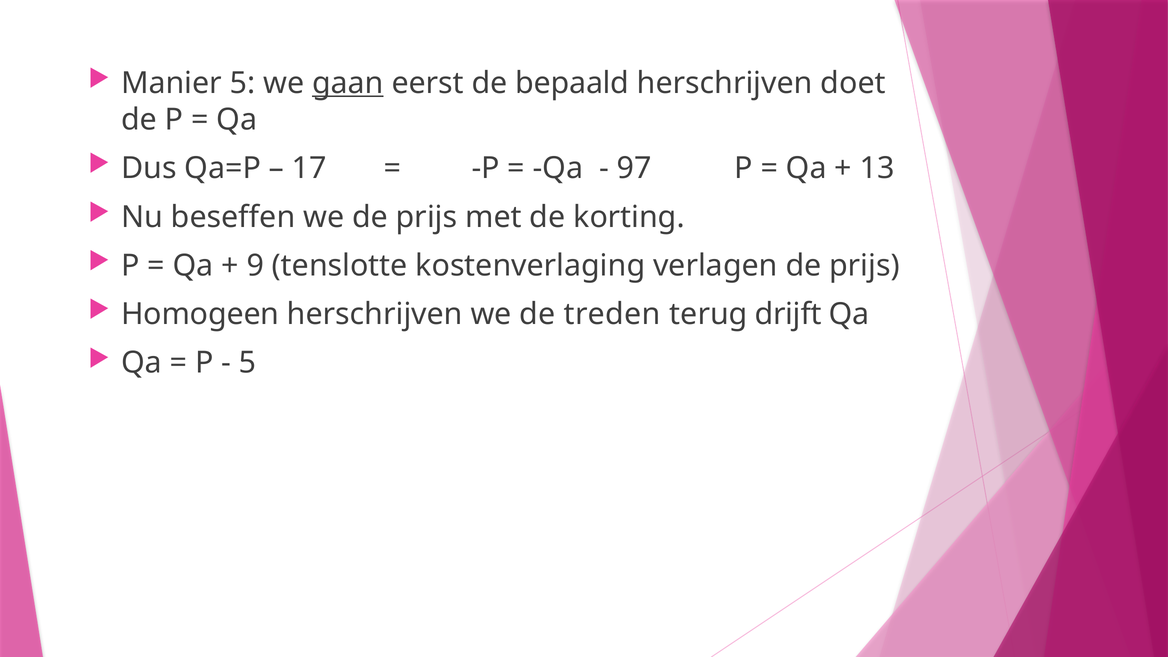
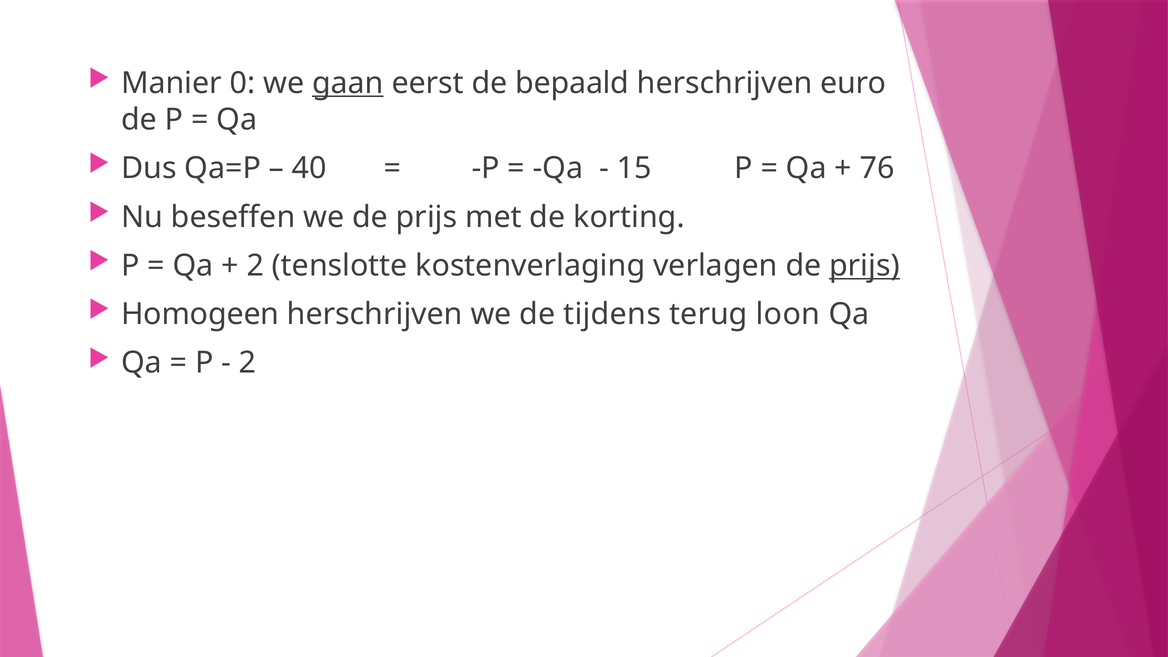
Manier 5: 5 -> 0 (243, 83)
doet: doet -> euro (853, 83)
17: 17 -> 40 (309, 168)
97: 97 -> 15 (634, 168)
13: 13 -> 76 (877, 168)
9: 9 -> 2 (255, 266)
prijs underline: none -> present (865, 266)
treden: treden -> tijdens (612, 314)
drijft: drijft -> loon (788, 314)
5: 5 -> 2 (248, 363)
